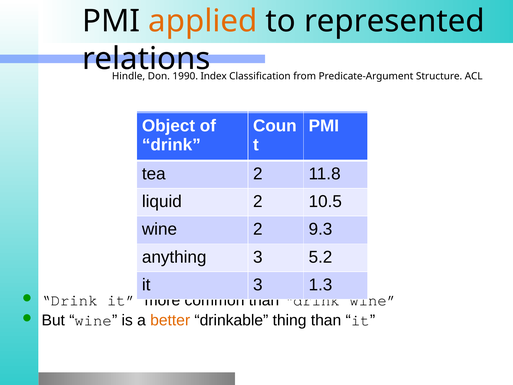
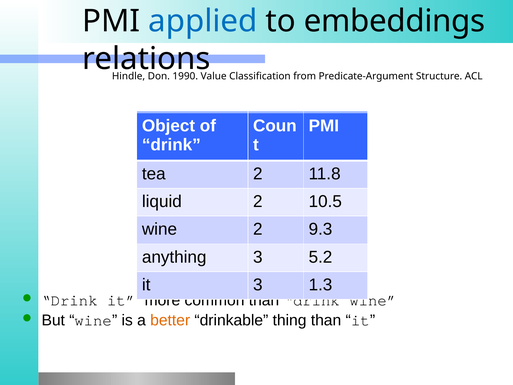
applied colour: orange -> blue (203, 21)
represented: represented -> embeddings (395, 21)
Index: Index -> Value (214, 76)
